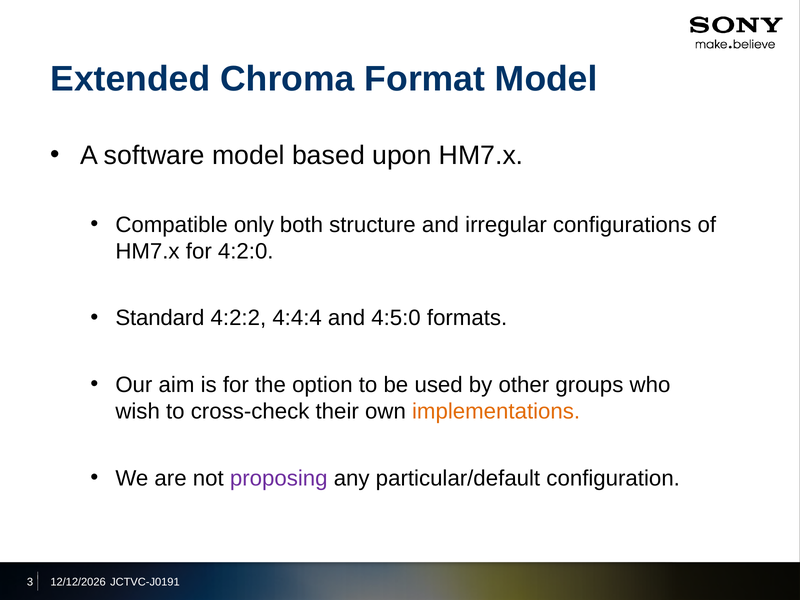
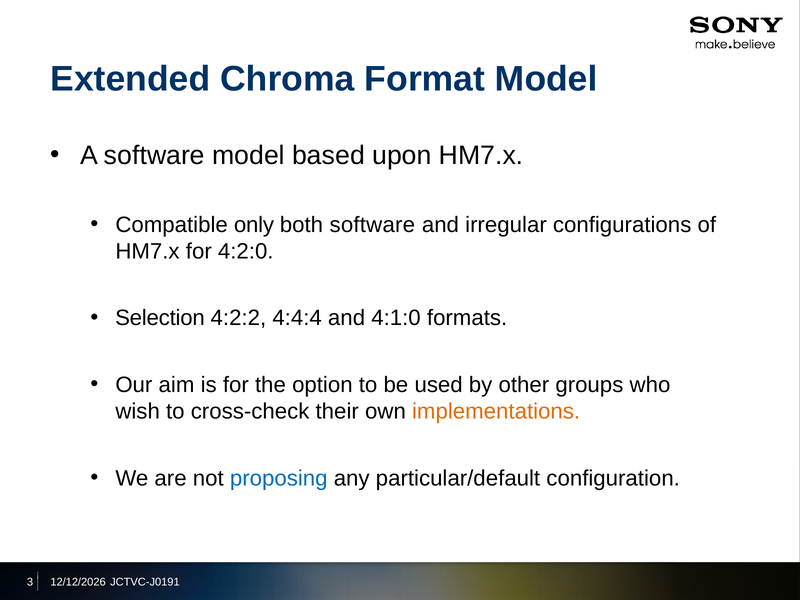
both structure: structure -> software (372, 225)
Standard: Standard -> Selection (160, 318)
4:5:0: 4:5:0 -> 4:1:0 (396, 318)
proposing colour: purple -> blue (279, 478)
